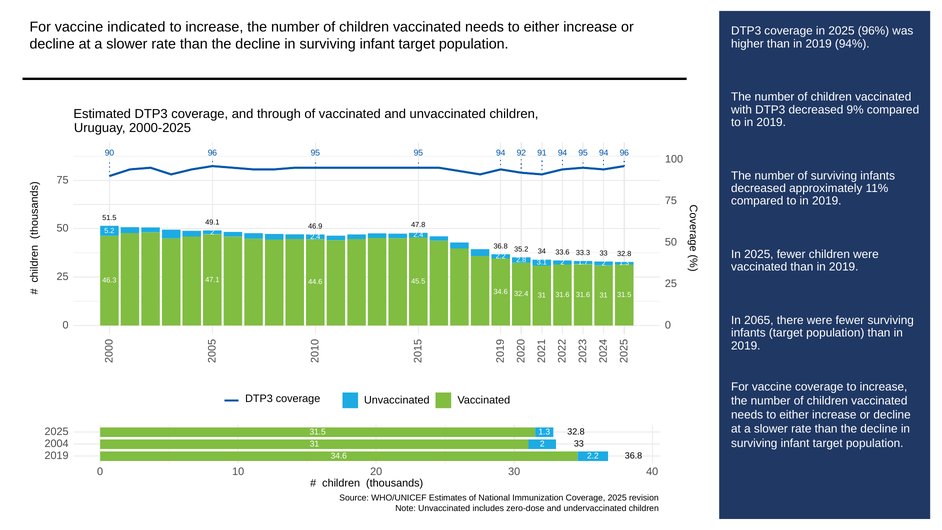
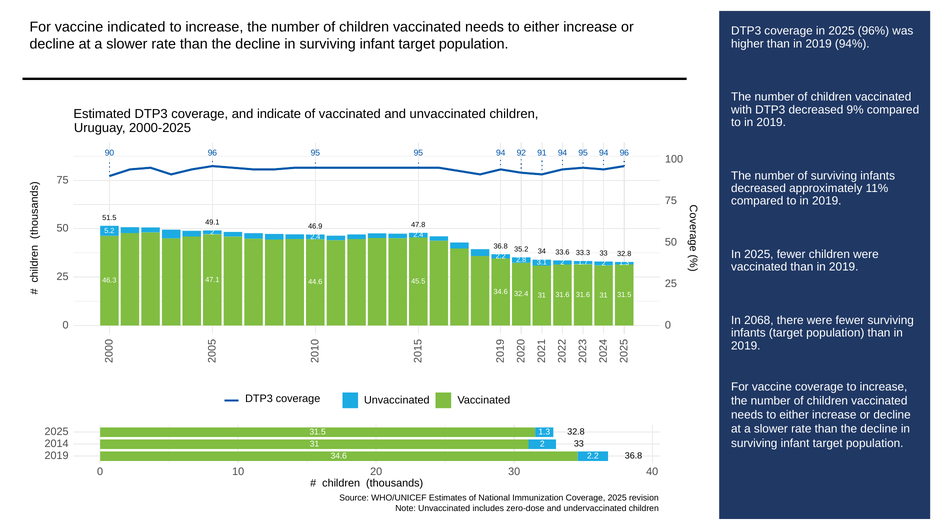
through: through -> indicate (279, 114)
2065: 2065 -> 2068 (759, 320)
2004: 2004 -> 2014 (57, 444)
